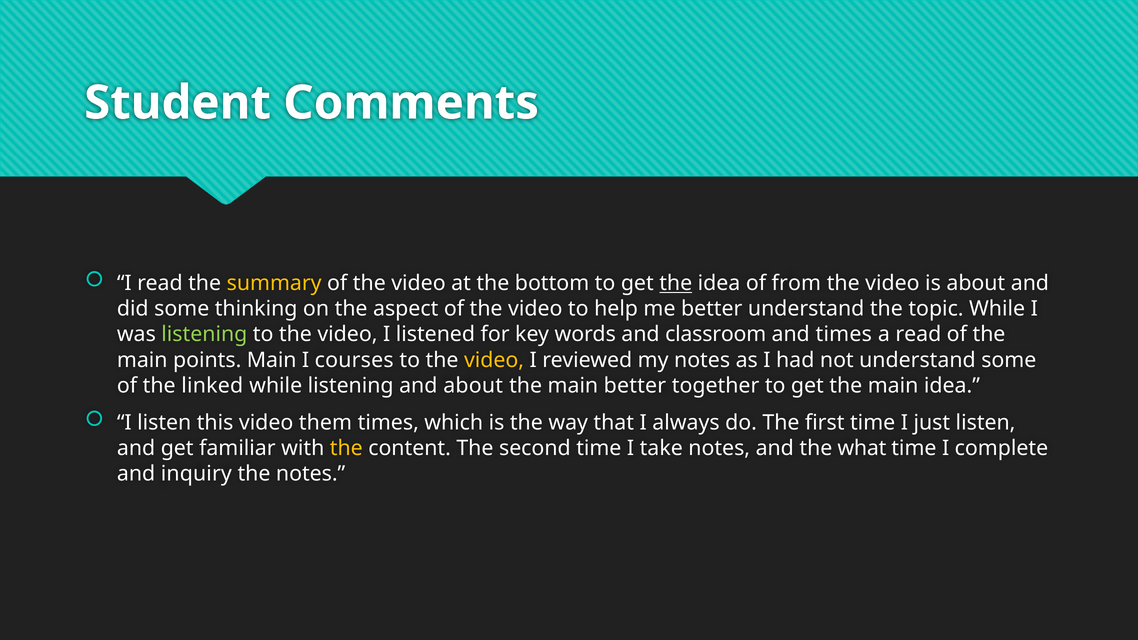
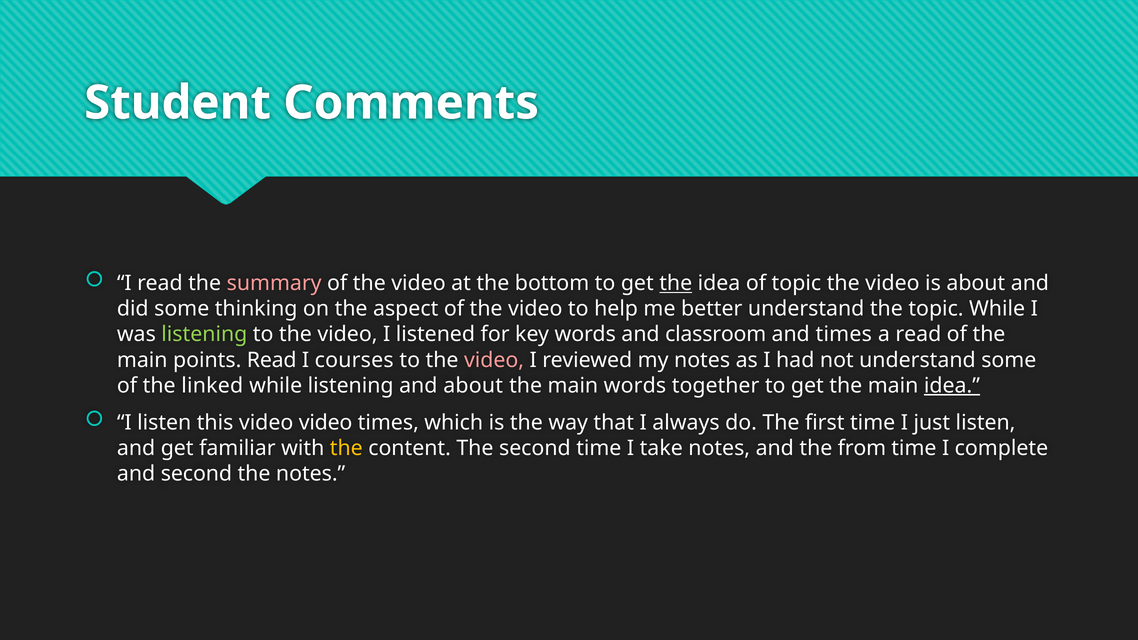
summary colour: yellow -> pink (274, 283)
of from: from -> topic (796, 283)
points Main: Main -> Read (272, 360)
video colour: yellow -> pink (494, 360)
main better: better -> words (635, 386)
idea underline: none -> present (952, 386)
video them: them -> video (326, 423)
what: what -> from (862, 448)
and inquiry: inquiry -> second (196, 474)
